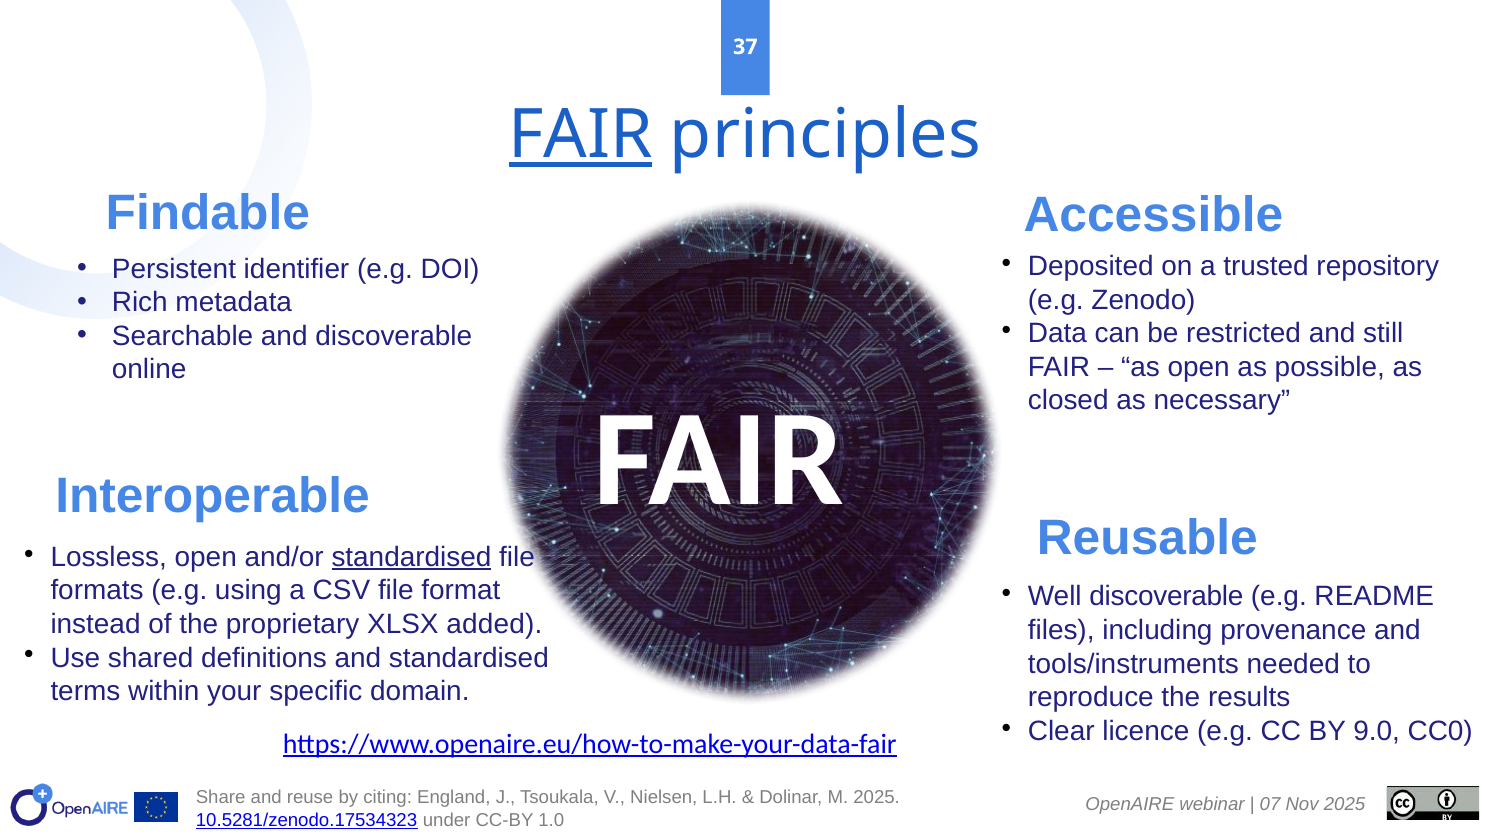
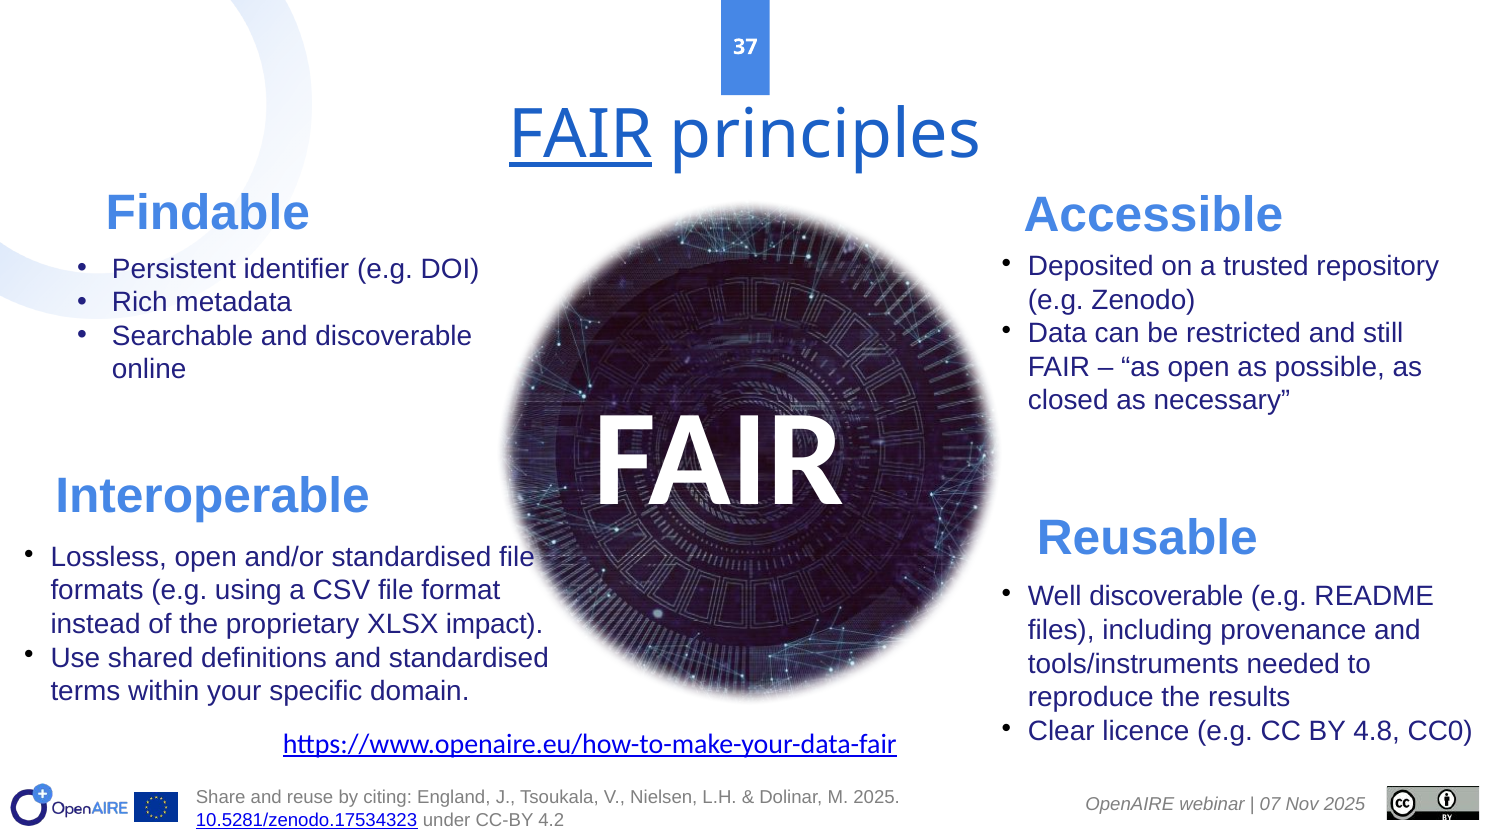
standardised underline: present -> none (411, 557)
added: added -> impact (495, 624)
9.0: 9.0 -> 4.8 (1377, 731)
1.0: 1.0 -> 4.2 (551, 820)
